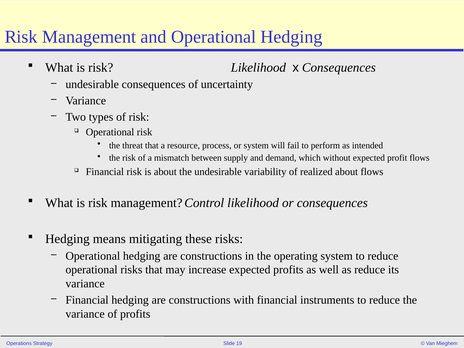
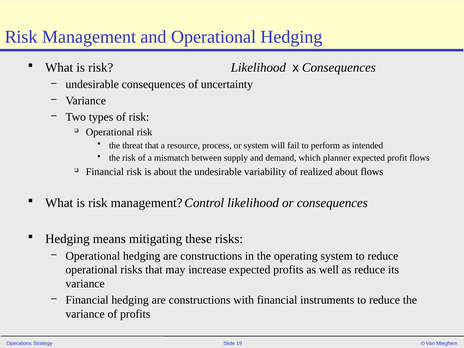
without: without -> planner (337, 158)
